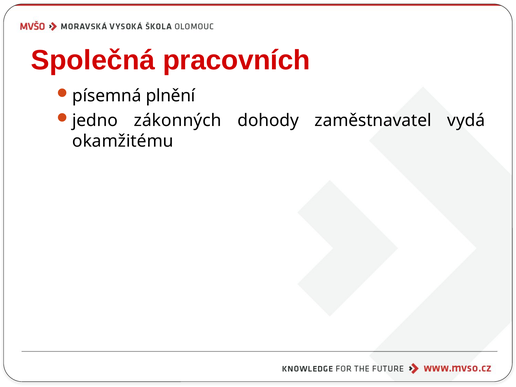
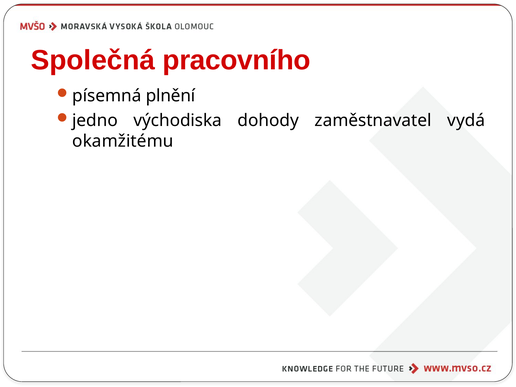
pracovních: pracovních -> pracovního (237, 60)
zákonných: zákonných -> východiska (178, 121)
